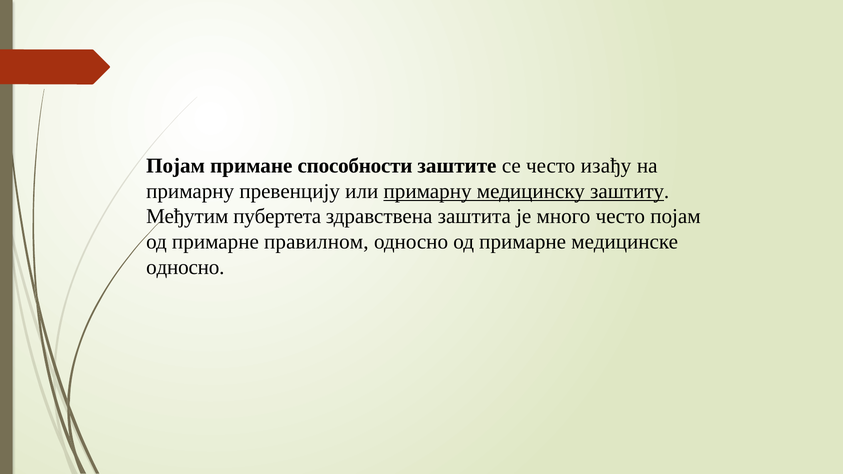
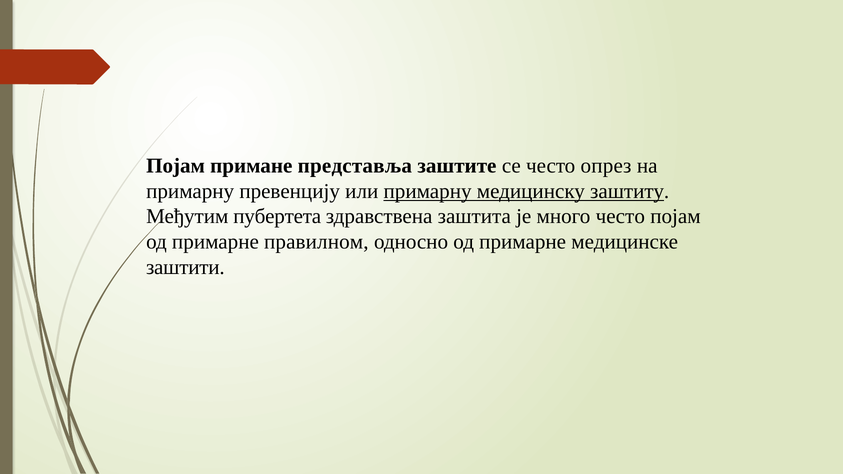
способности: способности -> представља (355, 166)
изађу: изађу -> опрез (606, 166)
односно: односно -> заштити (185, 267)
